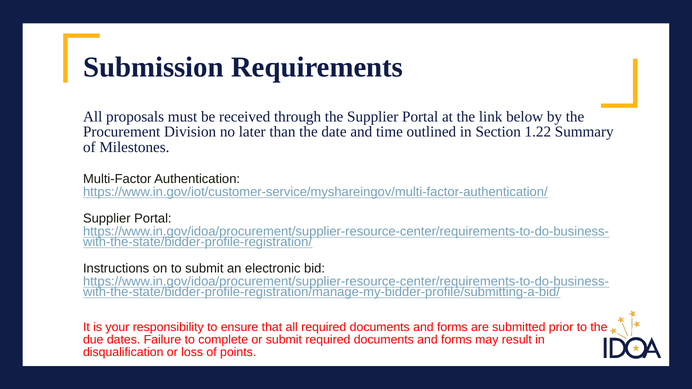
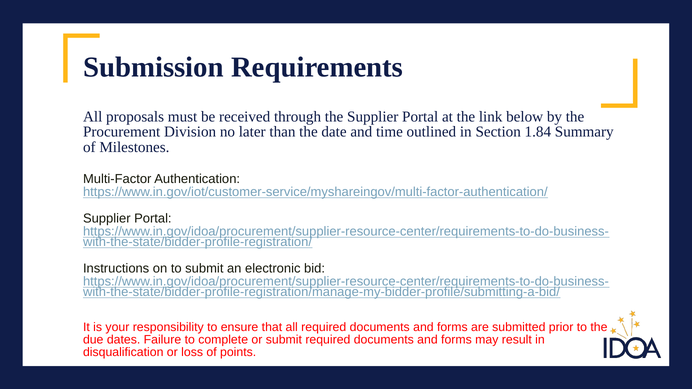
1.22: 1.22 -> 1.84 (538, 132)
